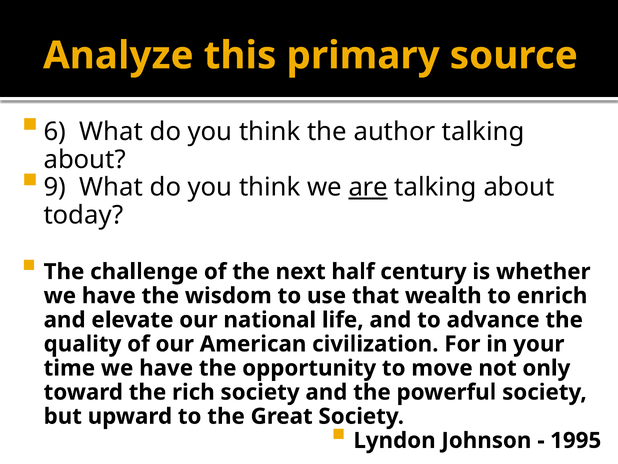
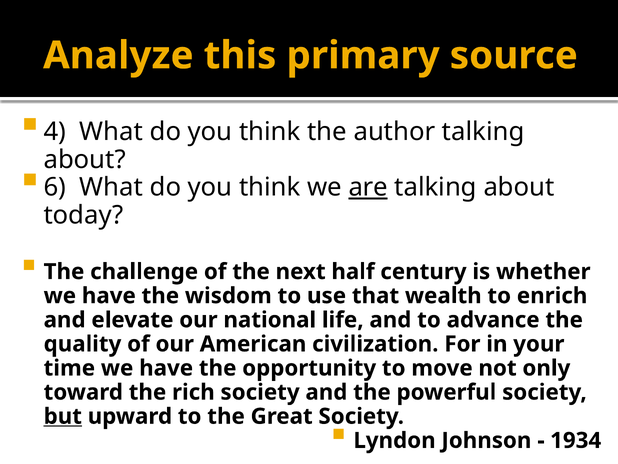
6: 6 -> 4 (55, 132)
9: 9 -> 6 (55, 187)
but underline: none -> present (63, 416)
1995: 1995 -> 1934 (576, 440)
